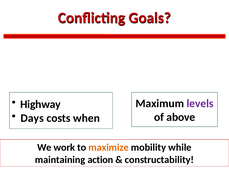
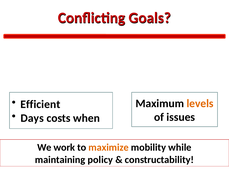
Highway: Highway -> Efficient (40, 104)
levels colour: purple -> orange (200, 103)
above: above -> issues (181, 117)
action: action -> policy (100, 159)
